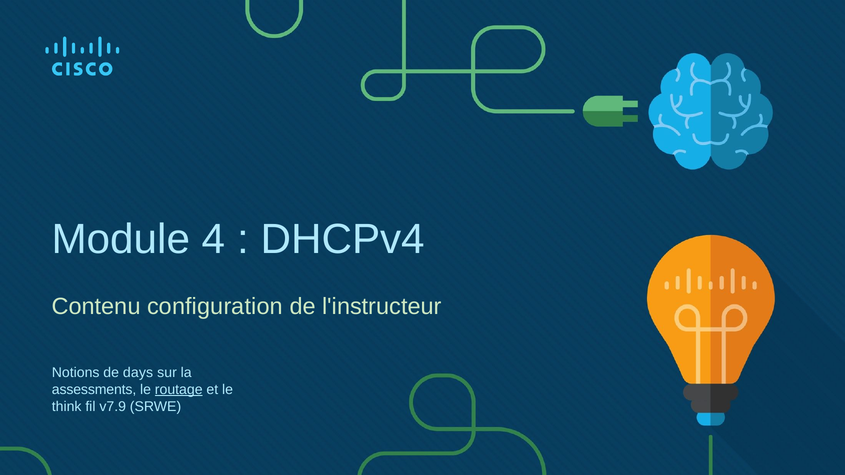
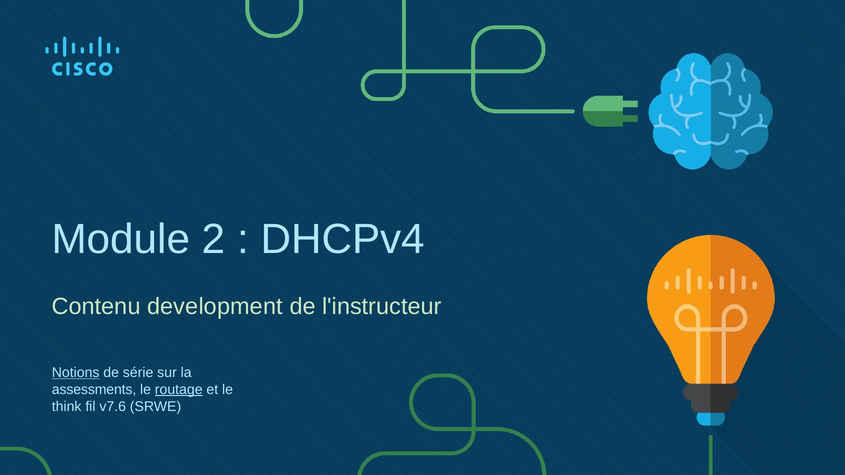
4: 4 -> 2 (214, 239)
configuration: configuration -> development (215, 307)
Notions underline: none -> present (76, 373)
days: days -> série (138, 373)
v7.9: v7.9 -> v7.6 (113, 407)
